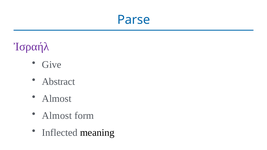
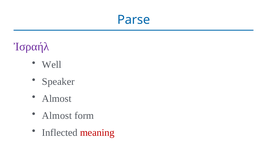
Give: Give -> Well (52, 65)
Abstract: Abstract -> Speaker (58, 82)
meaning colour: black -> red (97, 133)
